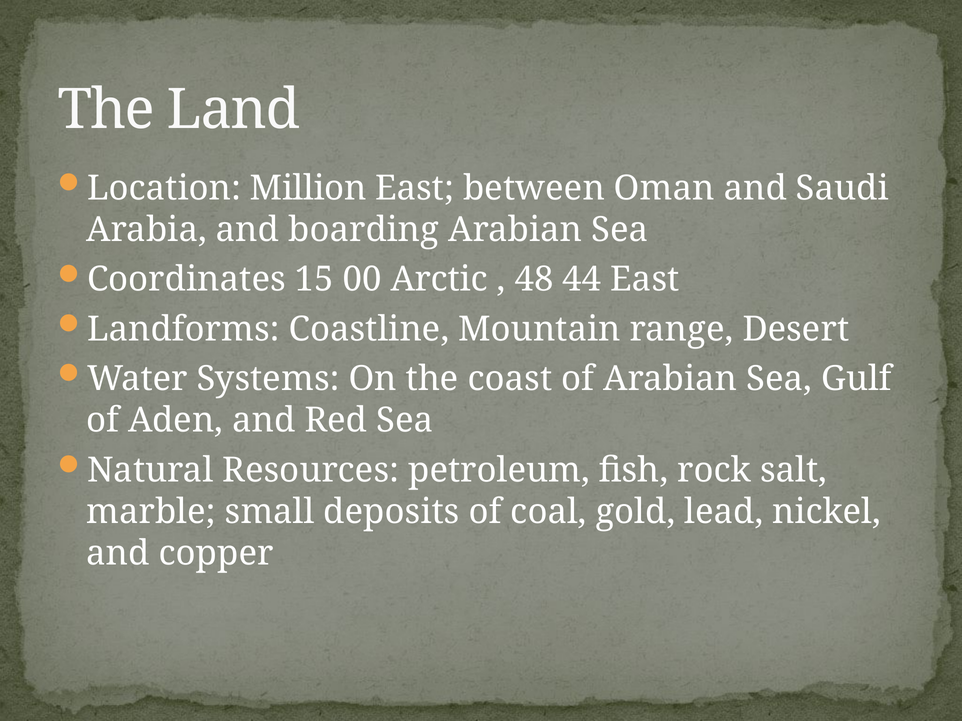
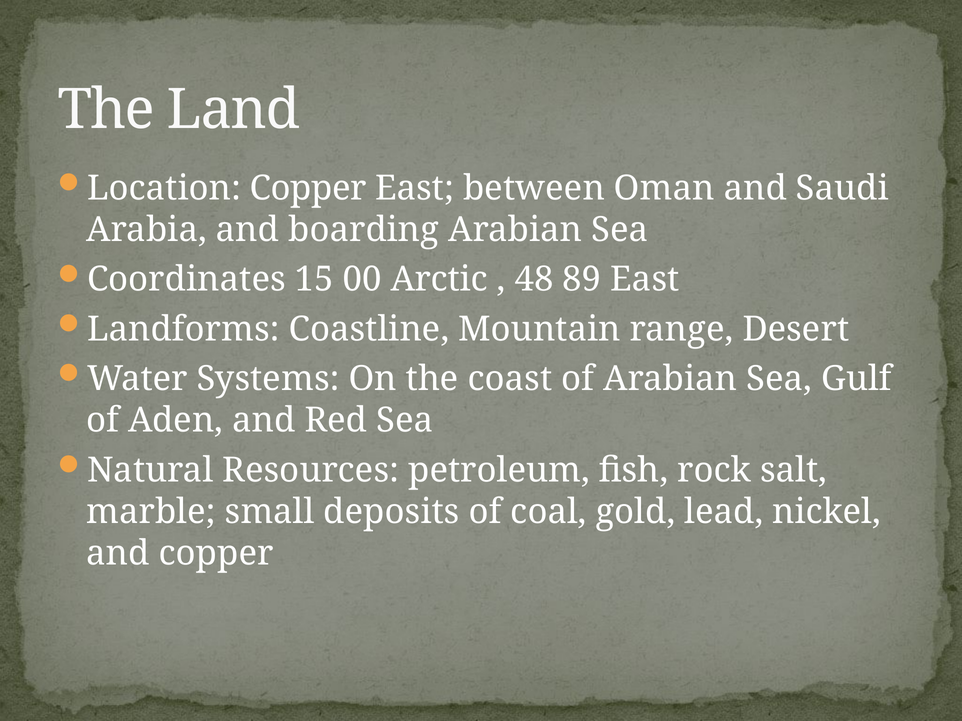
Location Million: Million -> Copper (308, 188)
44: 44 -> 89 (582, 280)
